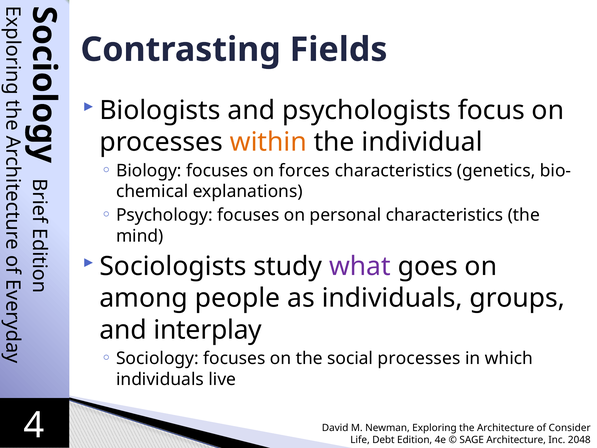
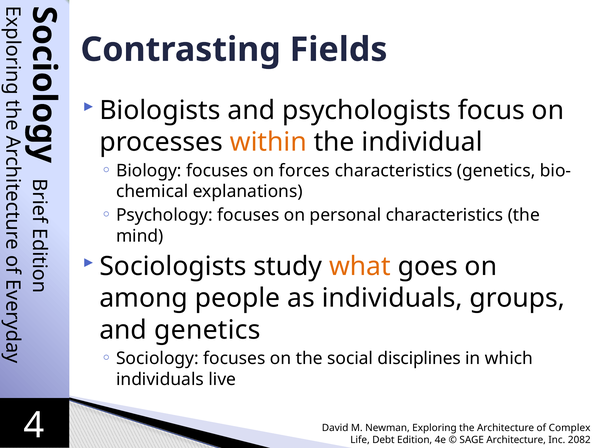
what colour: purple -> orange (360, 266)
and interplay: interplay -> genetics (207, 330)
social processes: processes -> disciplines (419, 358)
Consider: Consider -> Complex (570, 428)
2048: 2048 -> 2082 (579, 440)
